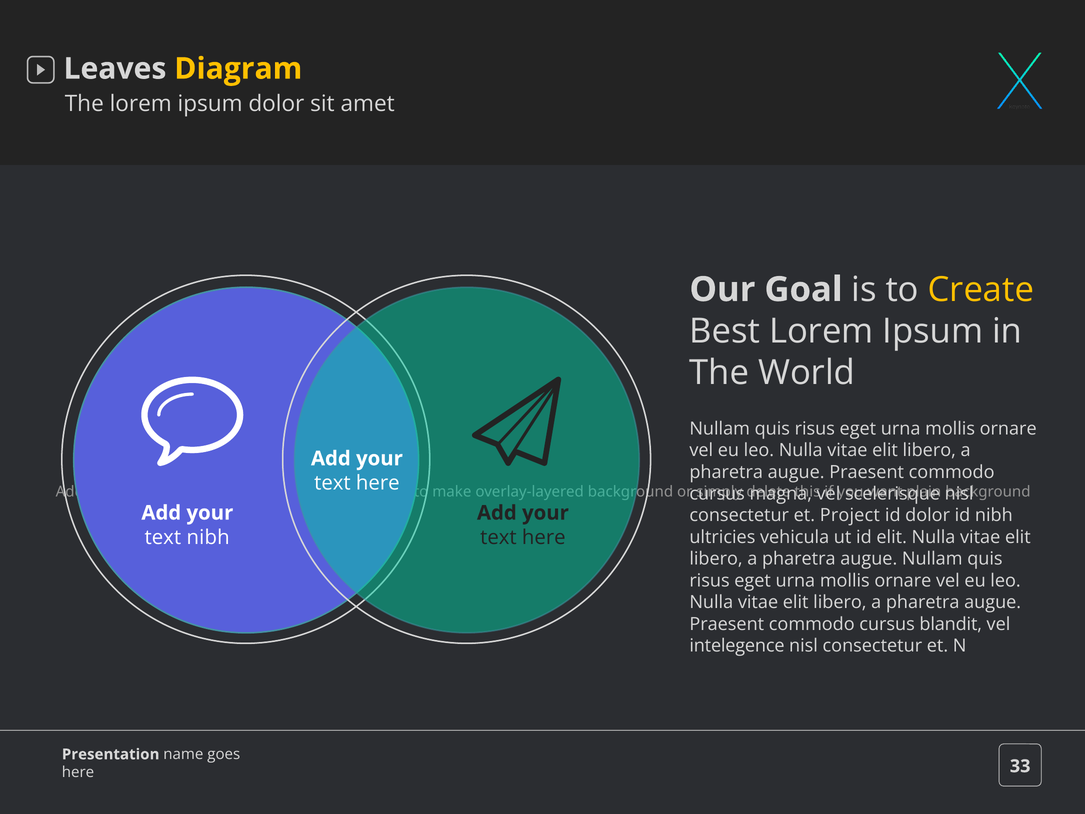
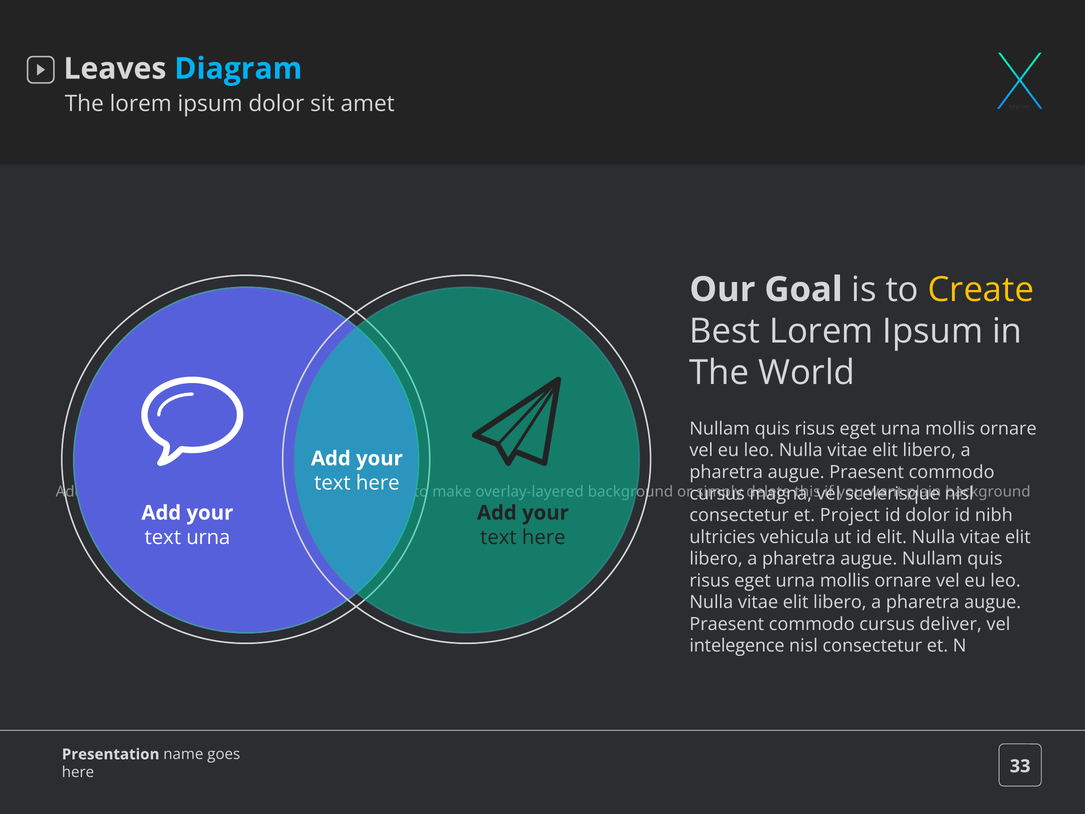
Diagram colour: yellow -> light blue (238, 69)
text nibh: nibh -> urna (208, 537)
blandit: blandit -> deliver (951, 624)
